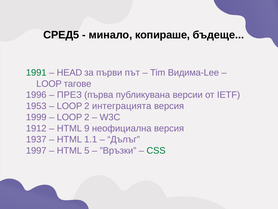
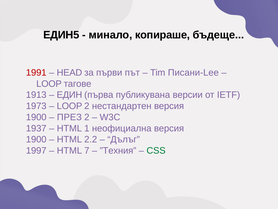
СРЕД5: СРЕД5 -> ЕДИН5 (61, 35)
1991 colour: green -> red (36, 72)
Видима-Lee: Видима-Lee -> Писани-Lee (193, 72)
1996: 1996 -> 1913 (36, 95)
ПРЕЗ: ПРЕЗ -> ЕДИН (69, 95)
1953: 1953 -> 1973 (36, 106)
интеграцията: интеграцията -> нестандартен (122, 106)
1999: 1999 -> 1900 (36, 117)
LOOP: LOOP -> ПРЕЗ (69, 117)
1912: 1912 -> 1937 (36, 128)
9: 9 -> 1 (87, 128)
1937: 1937 -> 1900 (36, 139)
1.1: 1.1 -> 2.2 (91, 139)
5: 5 -> 7 (87, 150)
”Връзки: ”Връзки -> ”Техния (118, 150)
